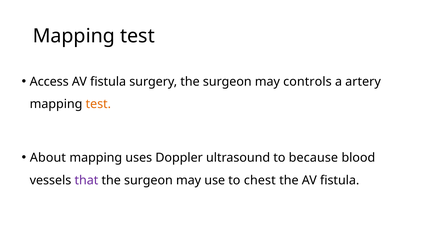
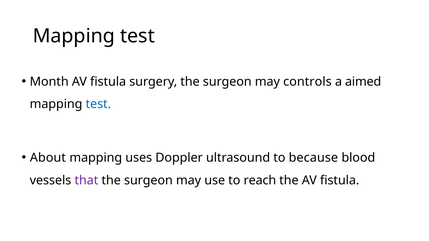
Access: Access -> Month (49, 82)
artery: artery -> aimed (363, 82)
test colour: orange -> blue (98, 104)
chest: chest -> reach (260, 181)
